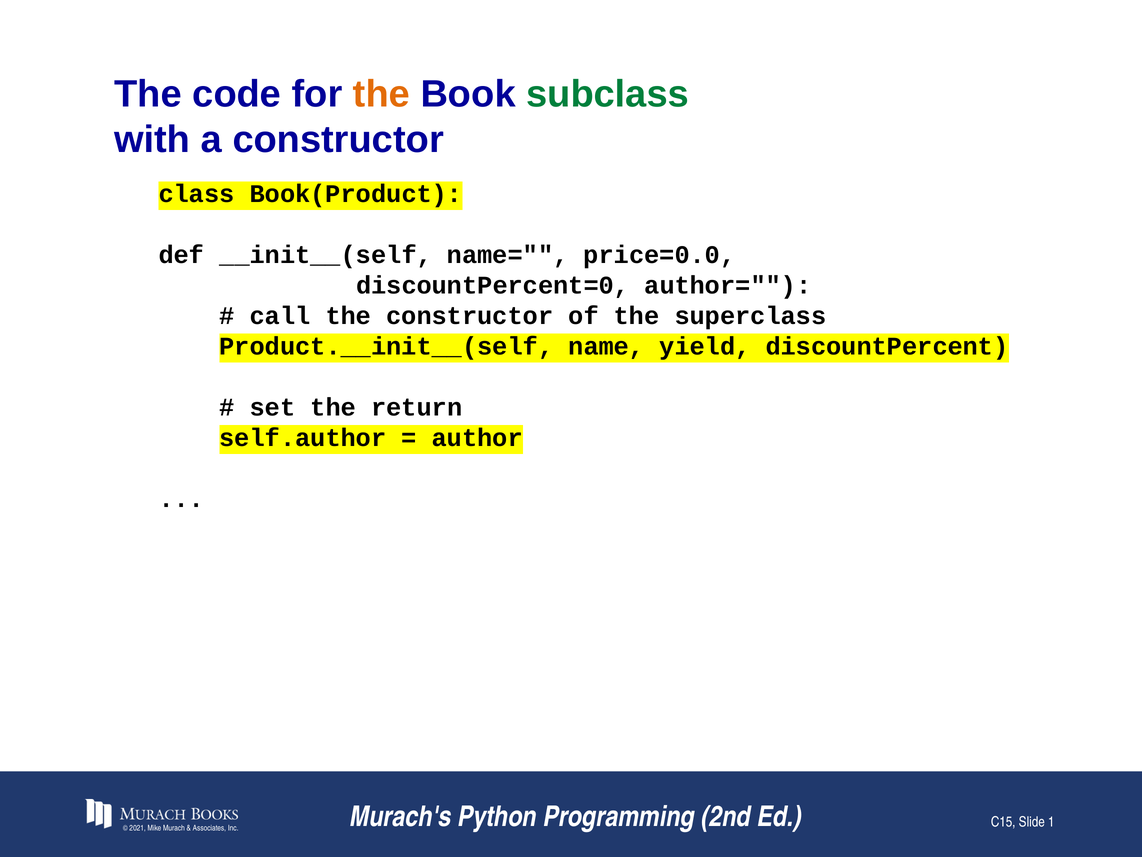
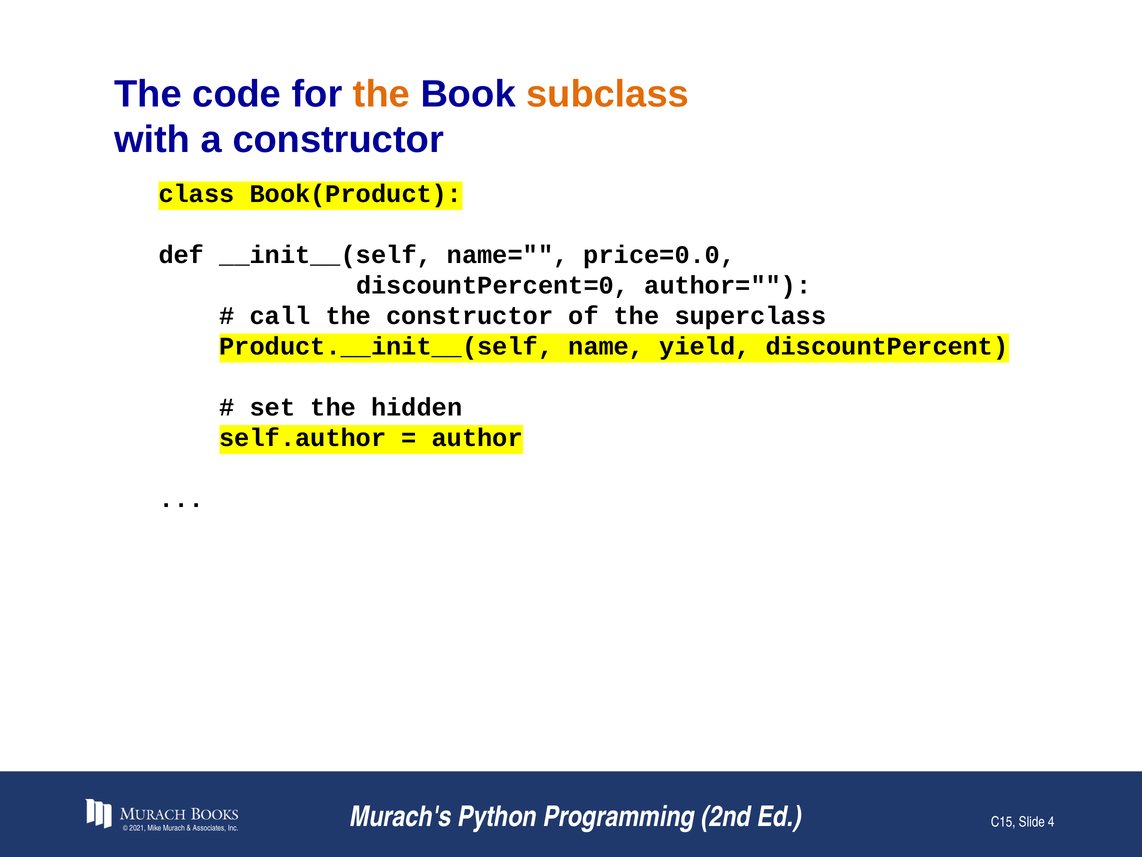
subclass colour: green -> orange (608, 94)
return: return -> hidden (417, 407)
1: 1 -> 4 (1051, 822)
